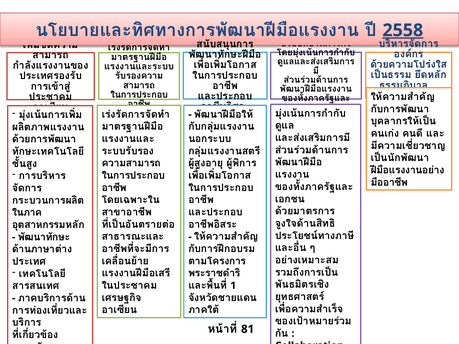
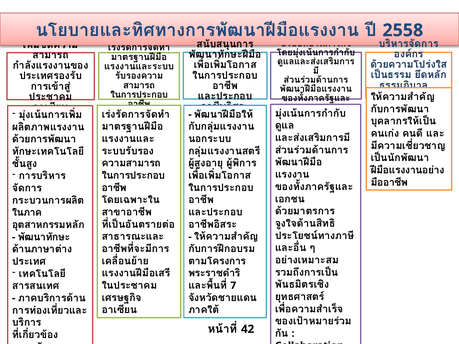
2558 underline: present -> none (403, 30)
1: 1 -> 7 (233, 286)
81: 81 -> 42 (248, 329)
